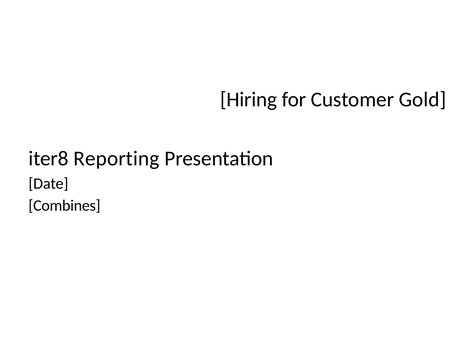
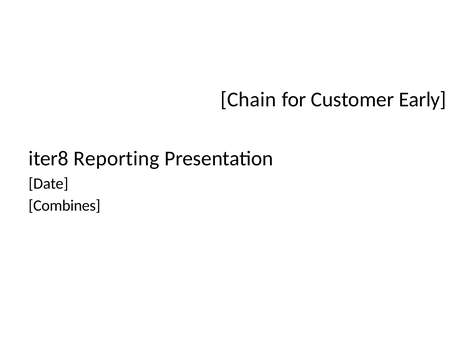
Hiring: Hiring -> Chain (248, 100)
Gold: Gold -> Early (423, 100)
